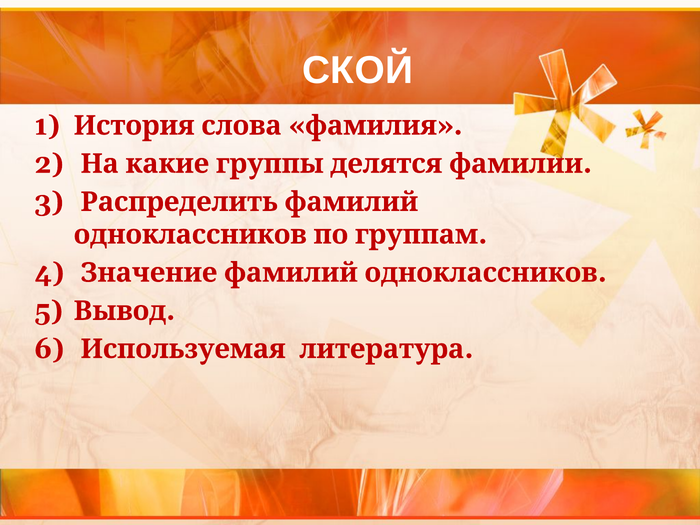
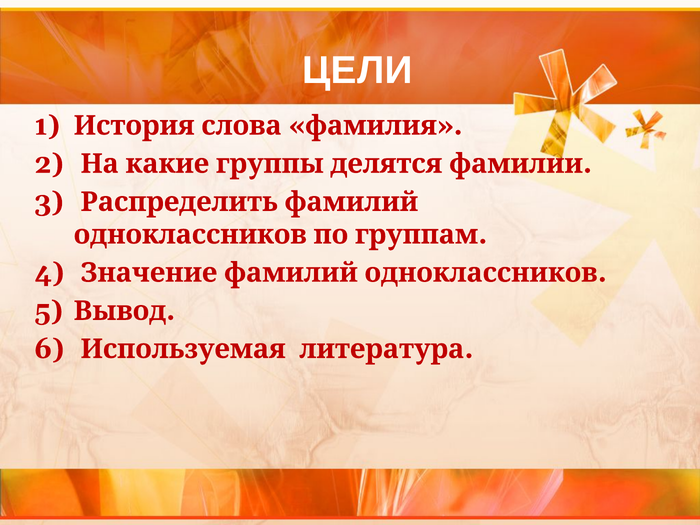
СКОЙ: СКОЙ -> ЦЕЛИ (357, 71)
